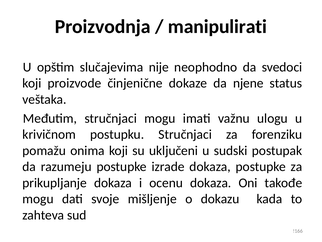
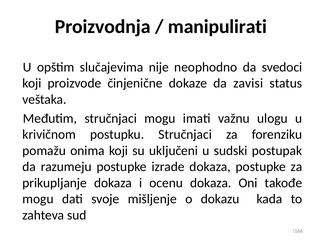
njene: njene -> zavisi (248, 83)
